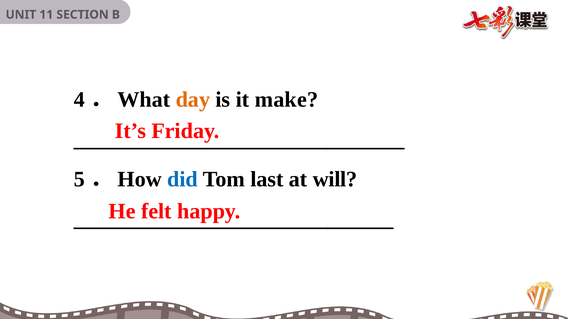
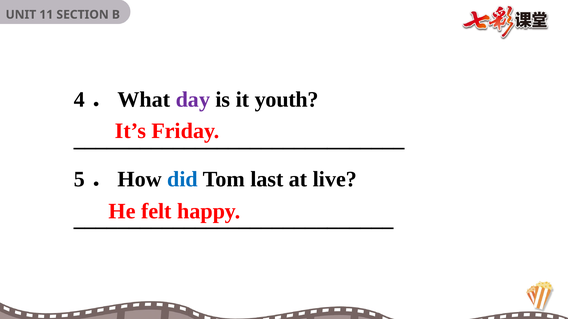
day colour: orange -> purple (193, 100)
make: make -> youth (287, 100)
will: will -> live (335, 179)
